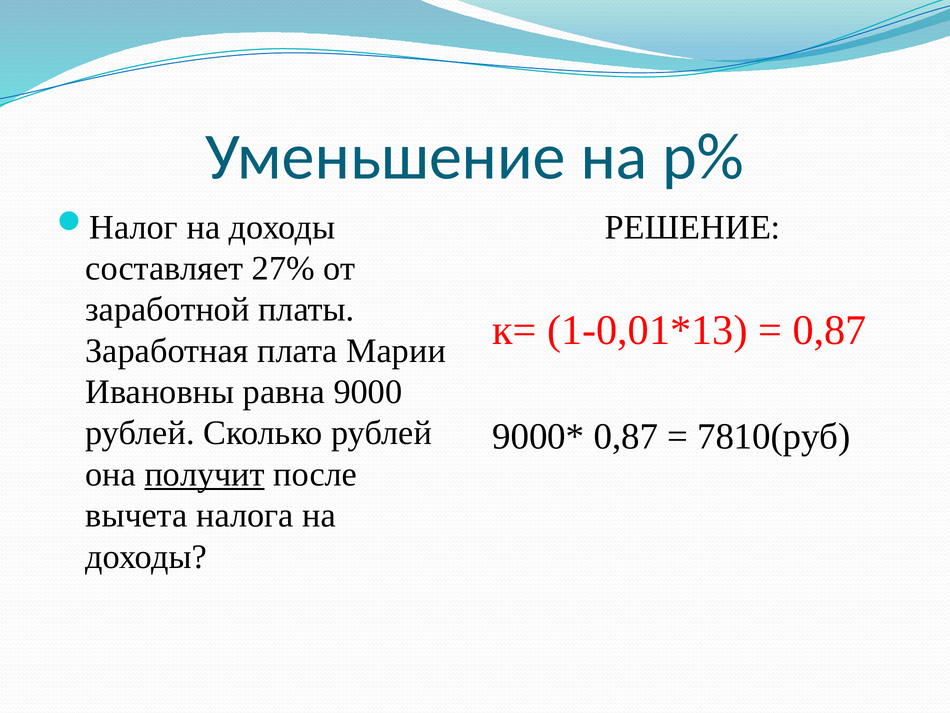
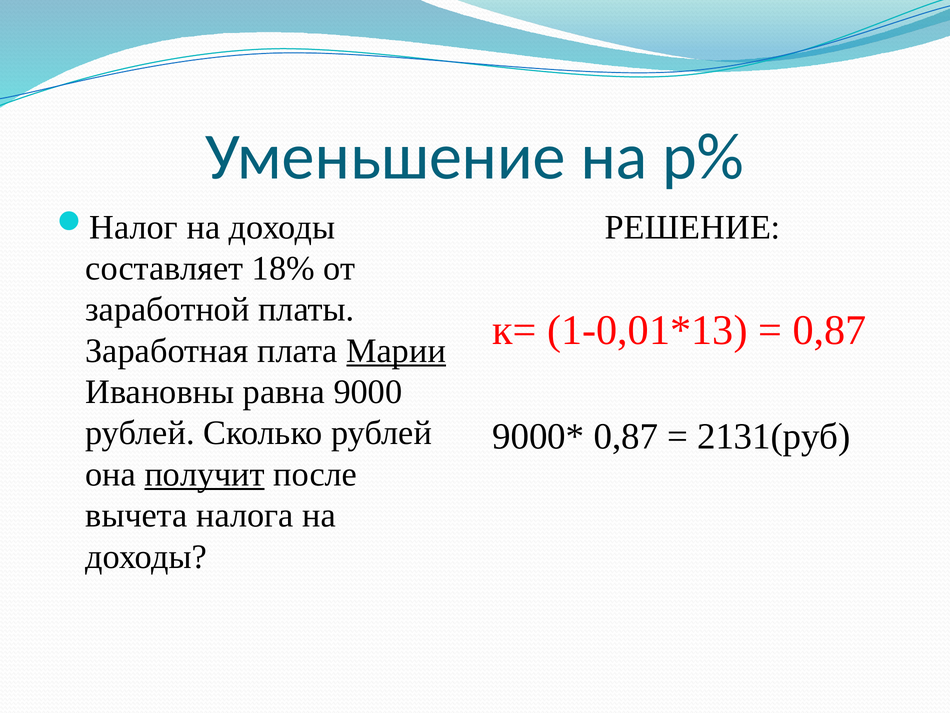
27%: 27% -> 18% (283, 268)
Марии underline: none -> present (396, 351)
7810(руб: 7810(руб -> 2131(руб (774, 436)
